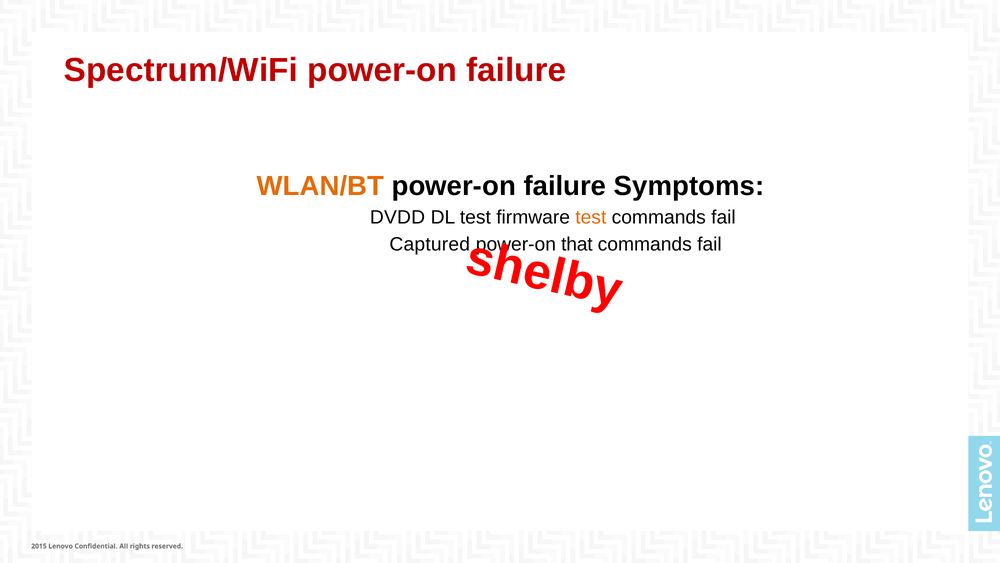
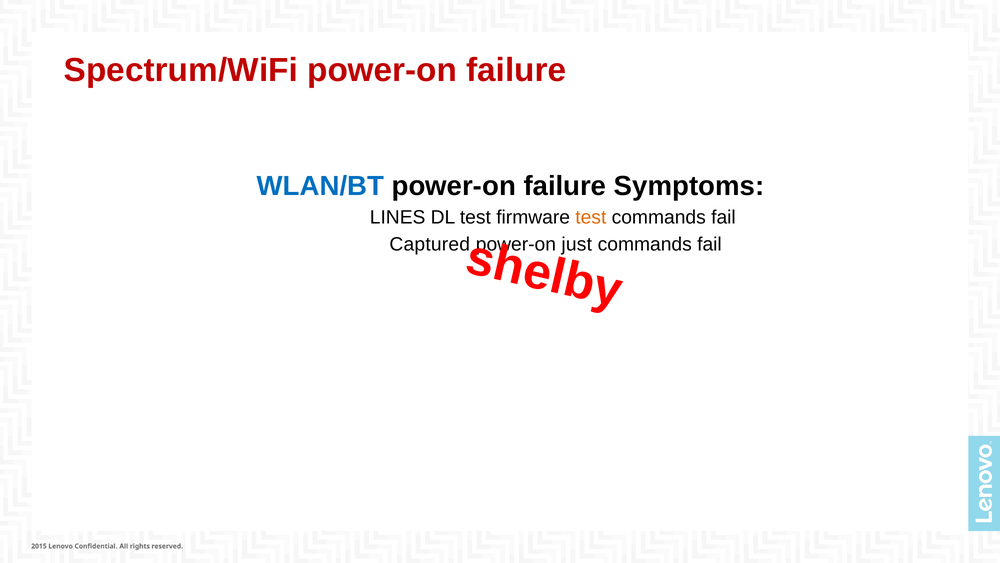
WLAN/BT colour: orange -> blue (320, 186)
DVDD: DVDD -> LINES (398, 217)
that: that -> just (577, 244)
